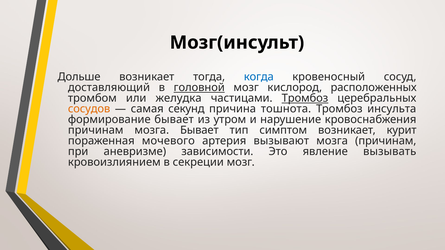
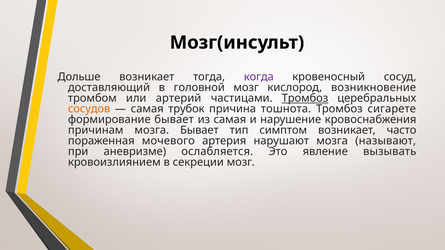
когда colour: blue -> purple (259, 77)
головной underline: present -> none (199, 88)
расположенных: расположенных -> возникновение (374, 88)
желудка: желудка -> артерий (179, 98)
секунд: секунд -> трубок (186, 109)
инсульта: инсульта -> сигарете (392, 109)
из утром: утром -> самая (230, 120)
курит: курит -> часто (402, 130)
вызывают: вызывают -> нарушают (281, 141)
мозга причинам: причинам -> называют (386, 141)
зависимости: зависимости -> ослабляется (217, 152)
